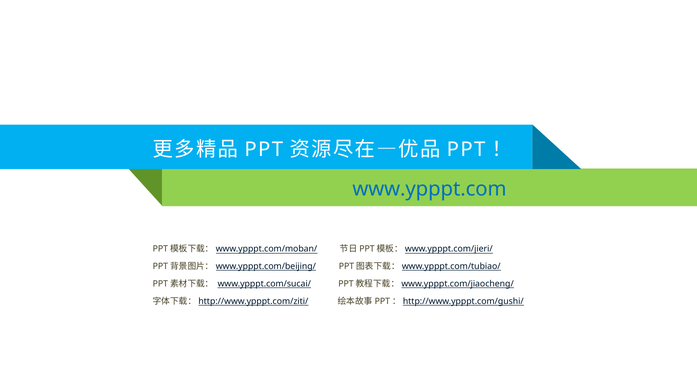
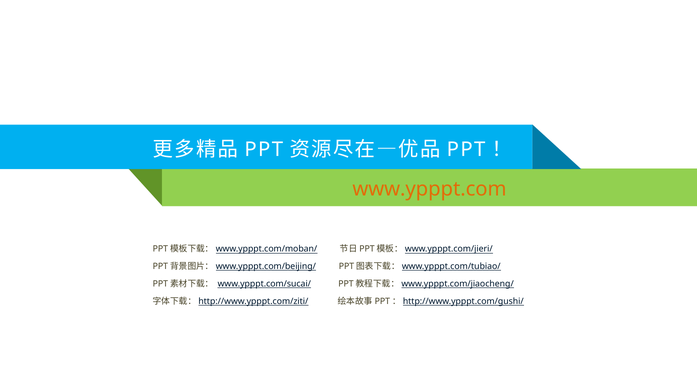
www.ypppt.com colour: blue -> orange (429, 189)
